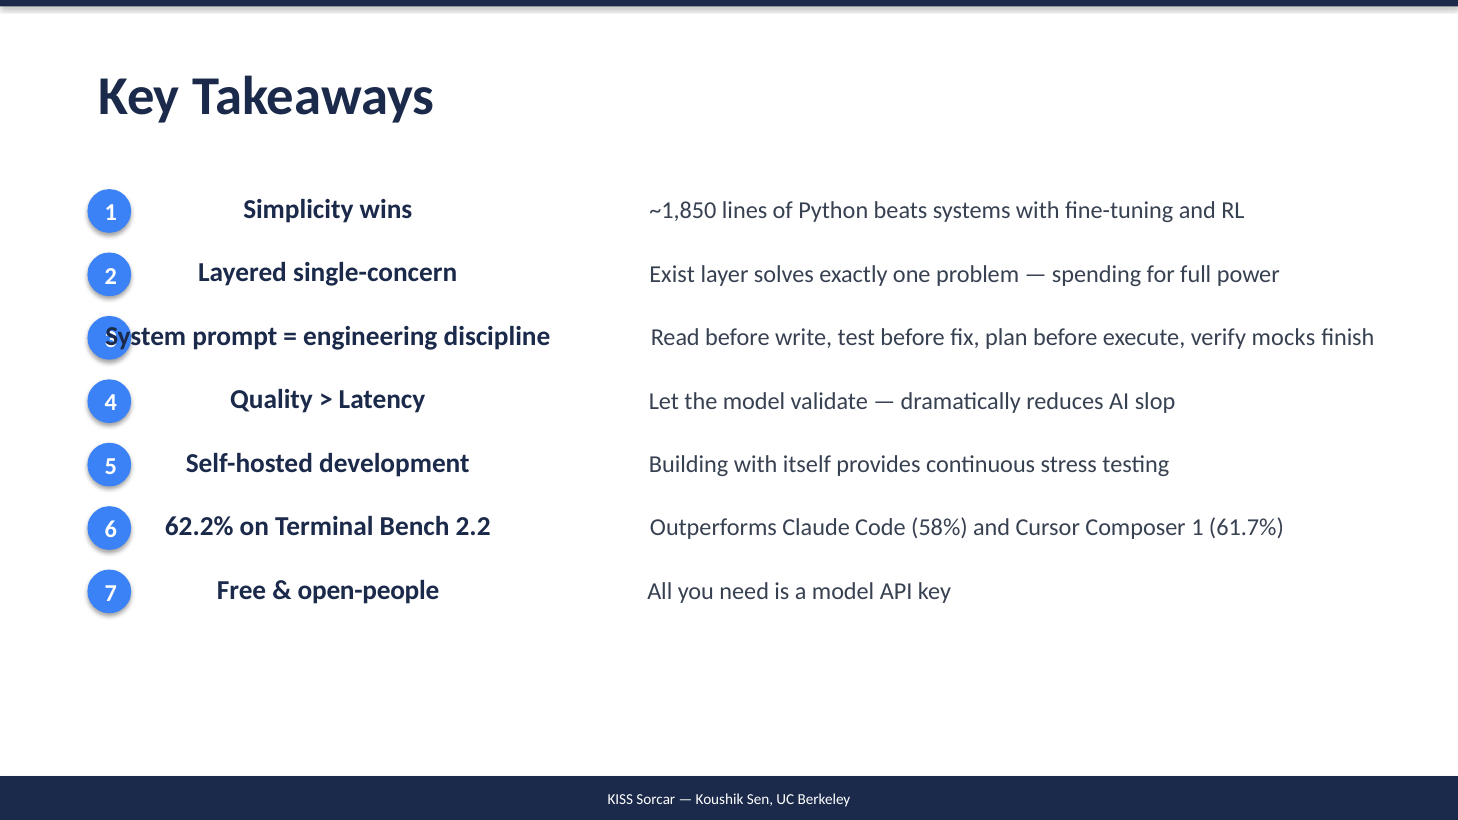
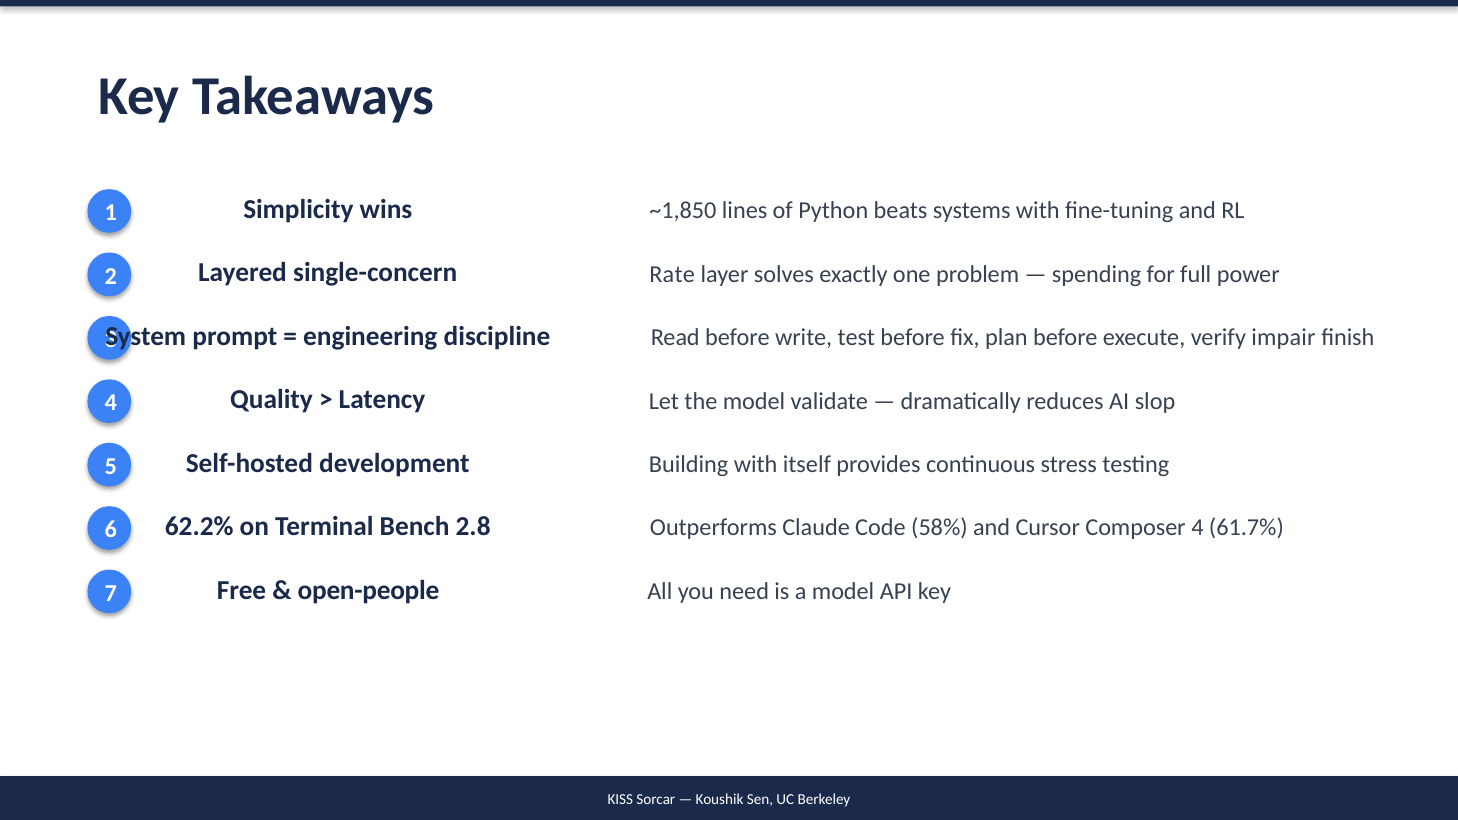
Exist: Exist -> Rate (672, 274)
mocks: mocks -> impair (1284, 338)
2.2: 2.2 -> 2.8 (473, 527)
Composer 1: 1 -> 4 (1197, 528)
